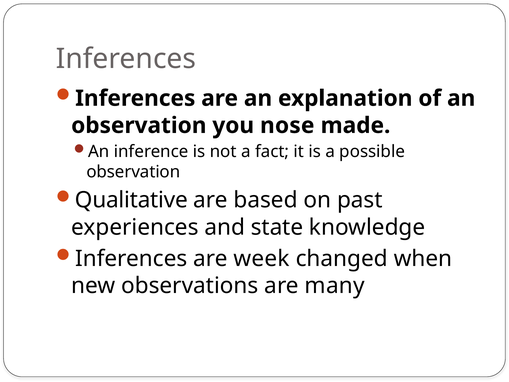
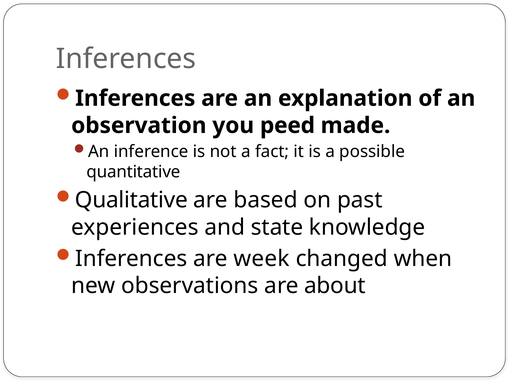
nose: nose -> peed (287, 125)
observation: observation -> quantitative (133, 172)
many: many -> about (335, 286)
